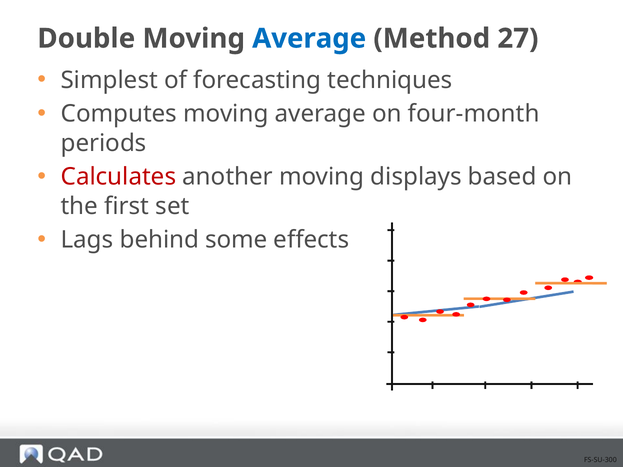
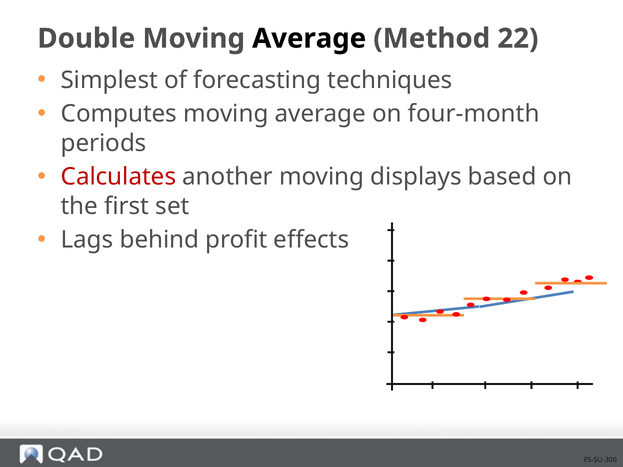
Average colour: blue -> black (309, 39)
27: 27 -> 22 (518, 39)
some: some -> profit (236, 240)
